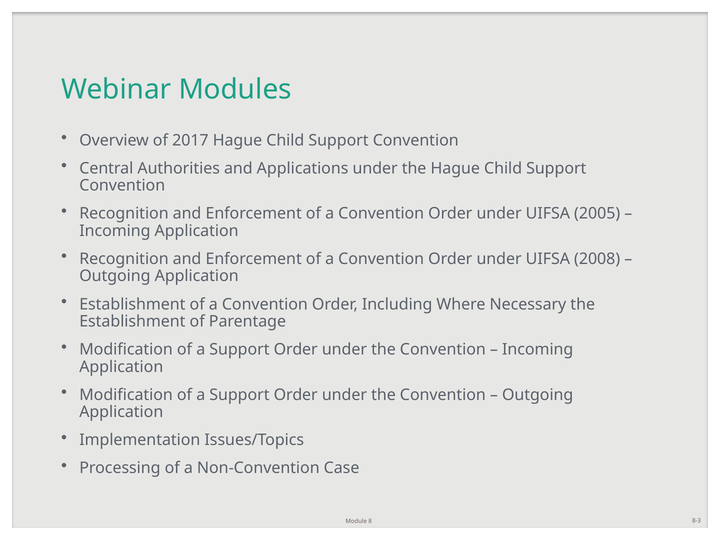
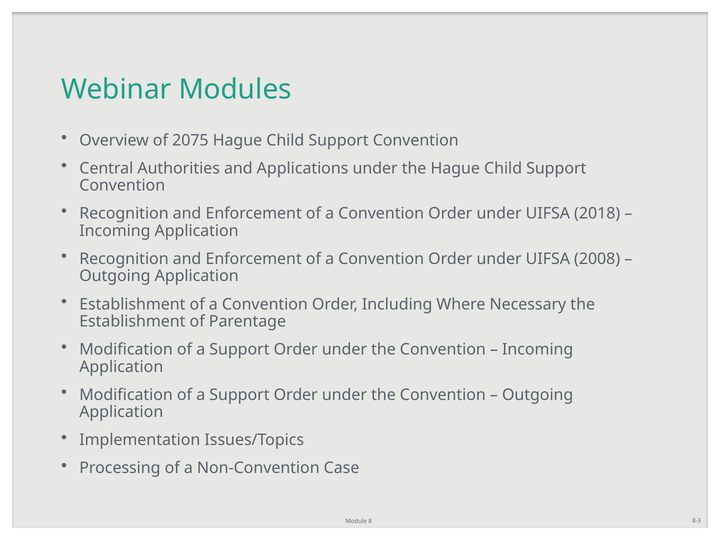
2017: 2017 -> 2075 (190, 140)
2005: 2005 -> 2018 (597, 214)
